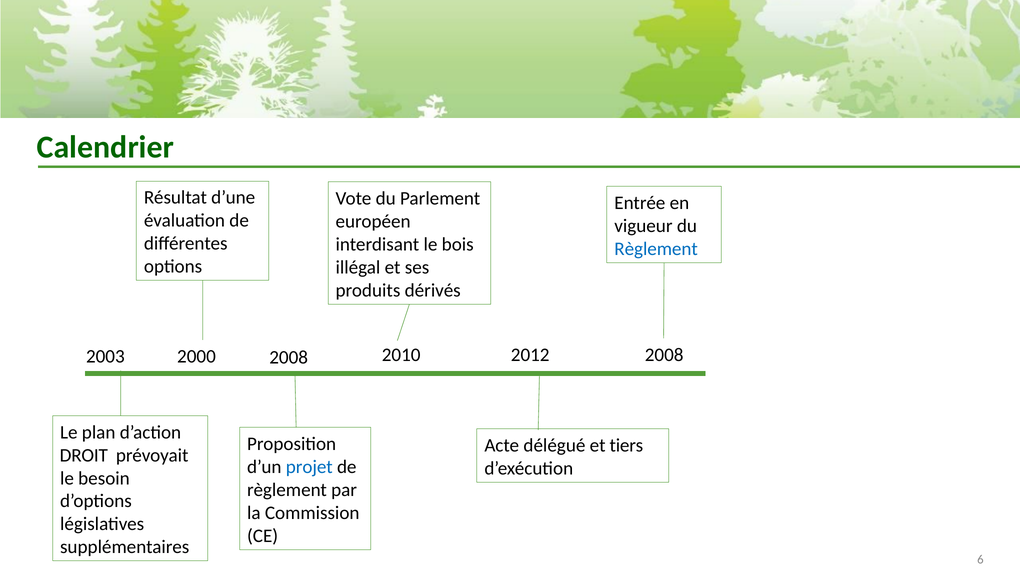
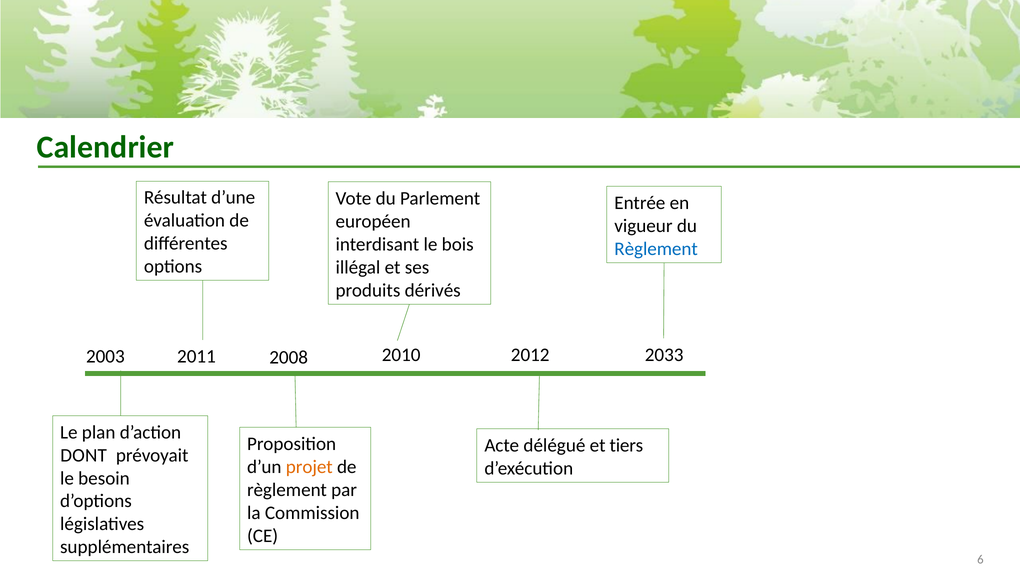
2000: 2000 -> 2011 (196, 356)
2010 2008: 2008 -> 2033 (664, 355)
DROIT: DROIT -> DONT (84, 455)
projet colour: blue -> orange (309, 467)
